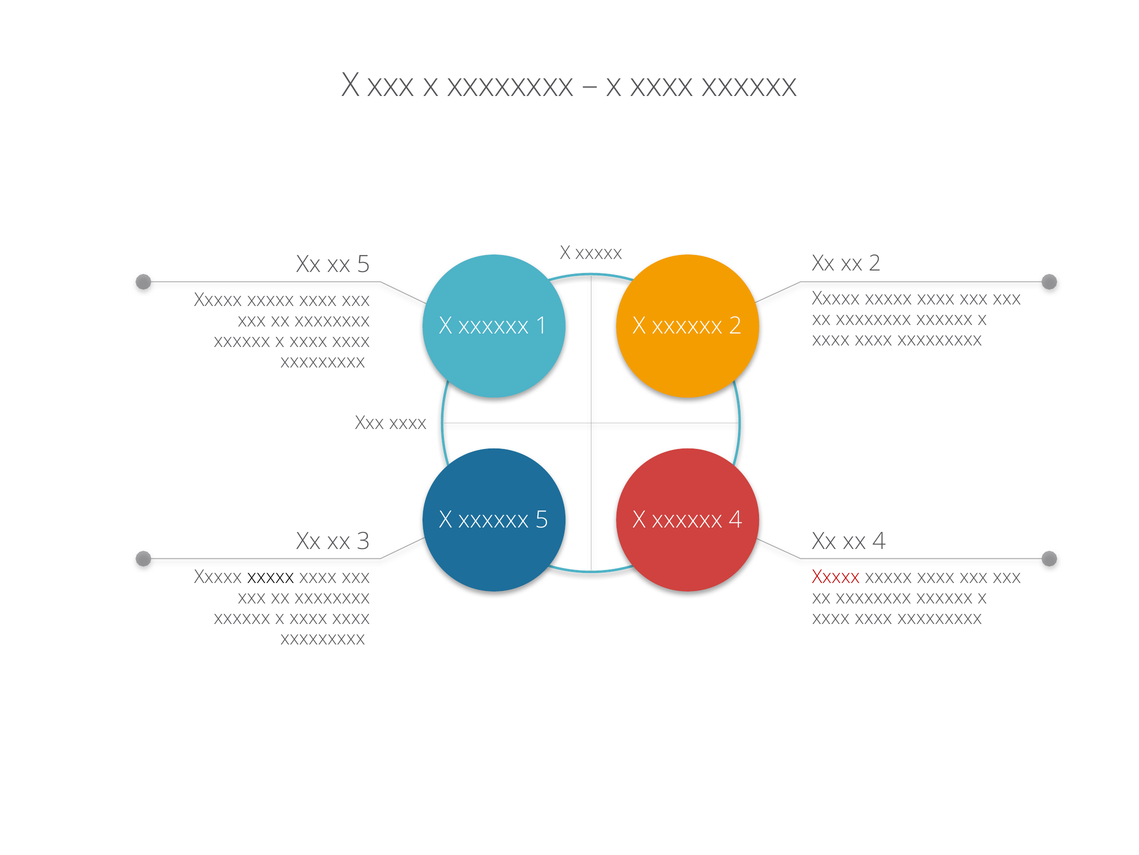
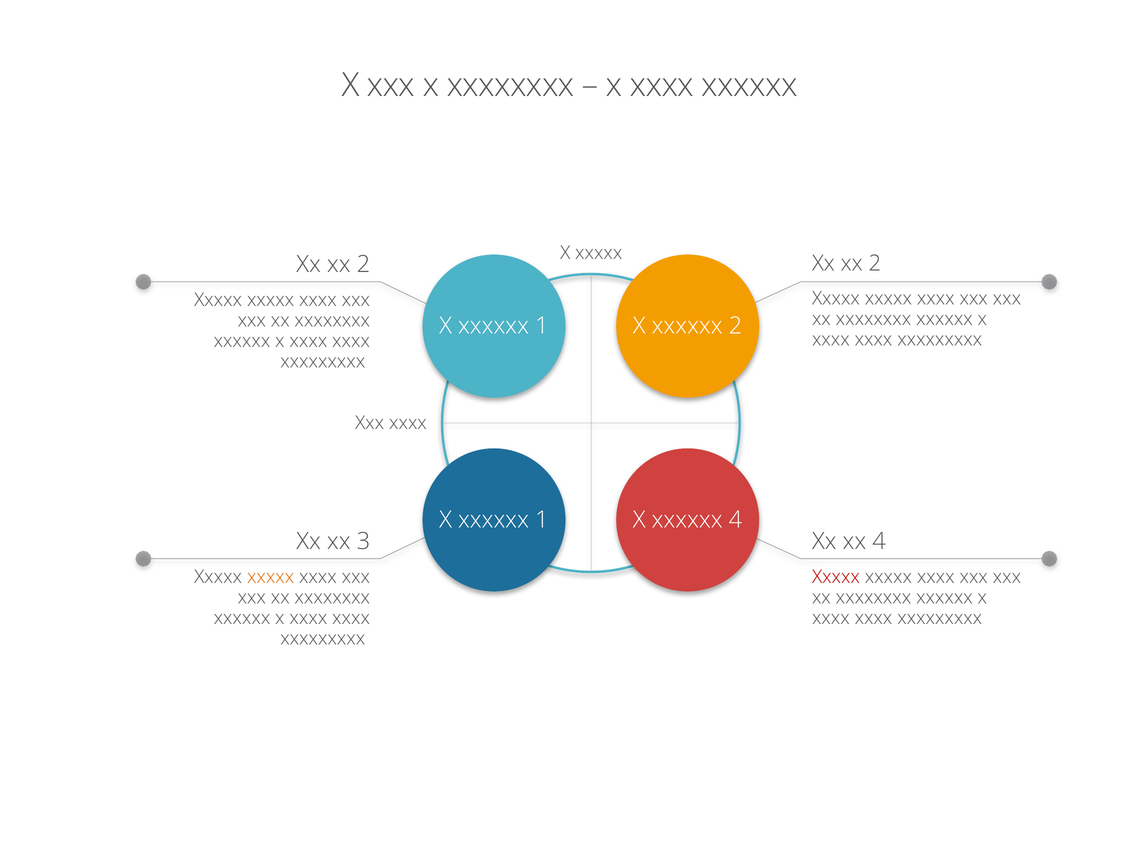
5: 5 -> 2 (363, 264)
5: 5 -> 1 (542, 519)
xxxxx colour: black -> orange (271, 577)
